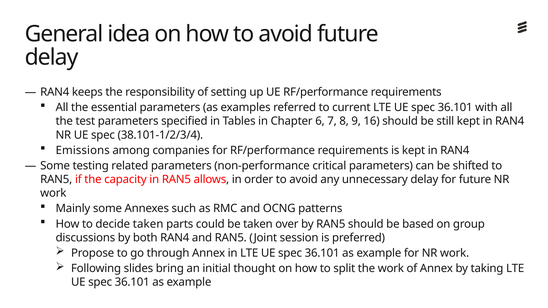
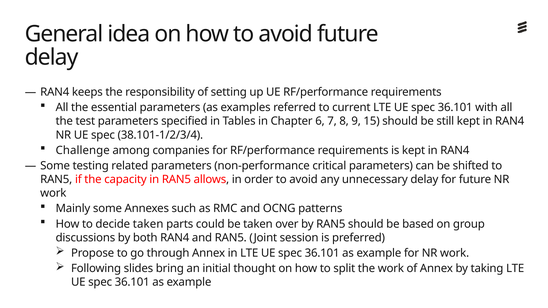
16: 16 -> 15 (372, 121)
Emissions: Emissions -> Challenge (83, 150)
